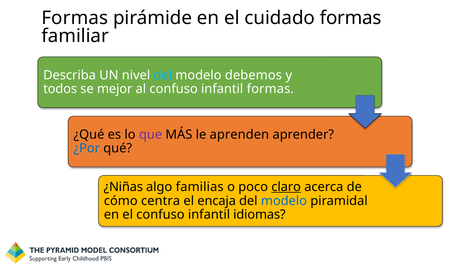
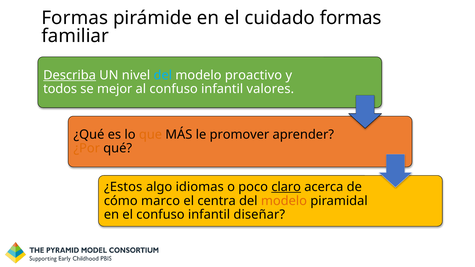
Describa underline: none -> present (70, 75)
debemos: debemos -> proactivo (253, 75)
infantil formas: formas -> valores (270, 89)
que colour: purple -> orange (150, 135)
aprenden: aprenden -> promover (239, 135)
¿Por colour: blue -> orange (87, 149)
¿Niñas: ¿Niñas -> ¿Estos (123, 187)
familias: familias -> idiomas (200, 187)
centra: centra -> marco (161, 201)
encaja: encaja -> centra (217, 201)
modelo colour: blue -> orange (284, 201)
idiomas: idiomas -> diseñar (259, 215)
